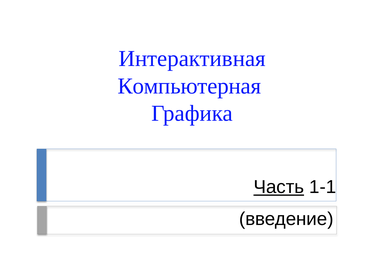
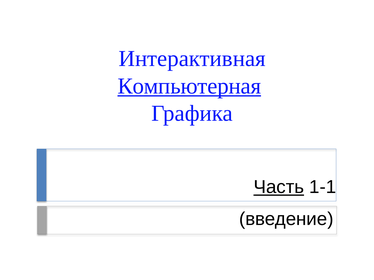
Компьютерная underline: none -> present (189, 86)
